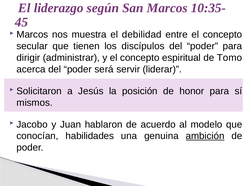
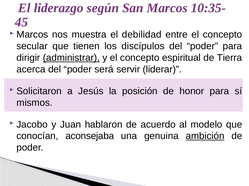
administrar underline: none -> present (71, 58)
Tomo: Tomo -> Tierra (230, 58)
habilidades: habilidades -> aconsejaba (90, 137)
